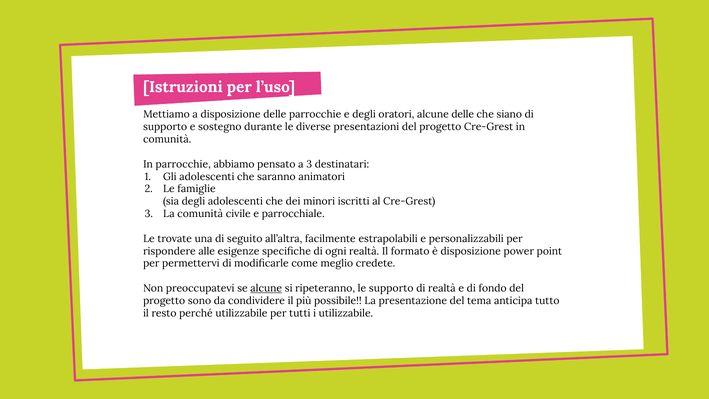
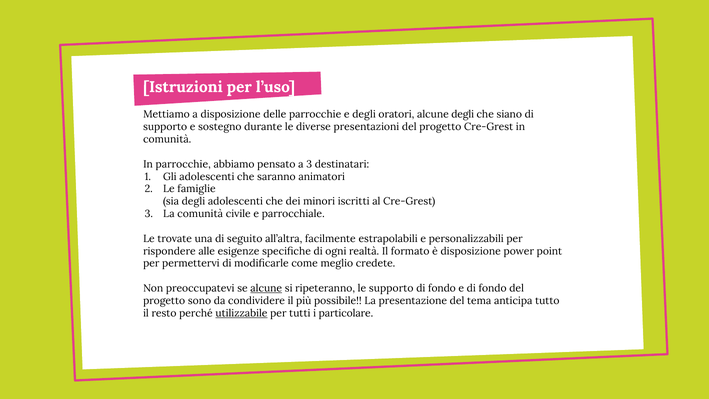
alcune delle: delle -> degli (463, 114)
realtà: realtà -> fondo (442, 288)
utilizzabile underline: none -> present (241, 313)
i utilizzabile: utilizzabile -> particolare (346, 313)
